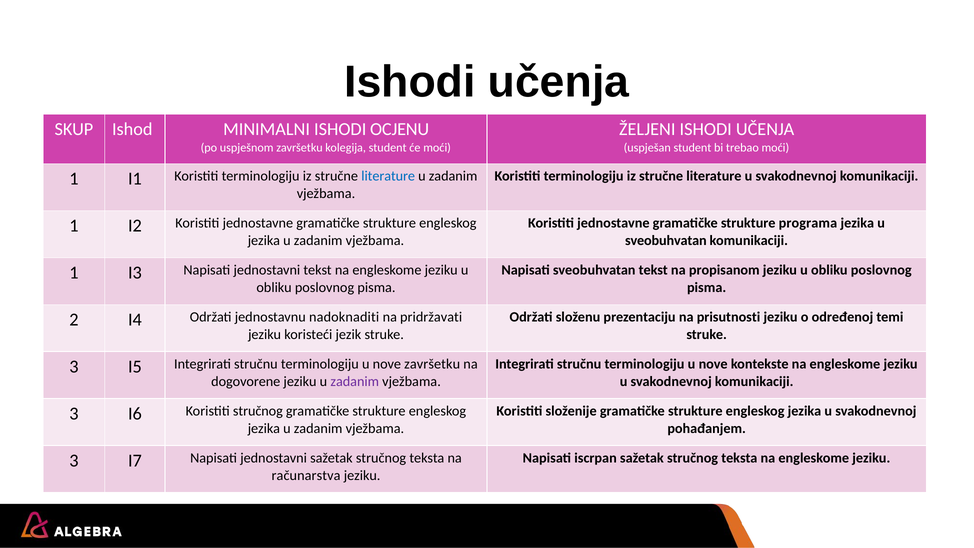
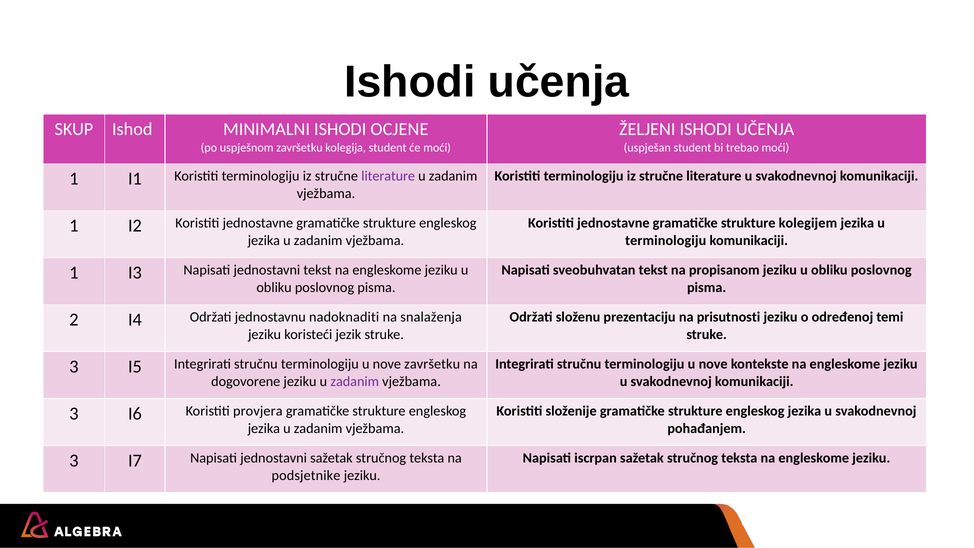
OCJENU: OCJENU -> OCJENE (399, 129)
literature colour: blue -> purple (388, 176)
programa: programa -> kolegijem (808, 223)
sveobuhvatan: sveobuhvatan -> terminologiju (666, 240)
pridržavati: pridržavati -> snalaženja (431, 317)
Koristiti stručnog: stručnog -> provjera (258, 411)
računarstva: računarstva -> podsjetnike (306, 475)
